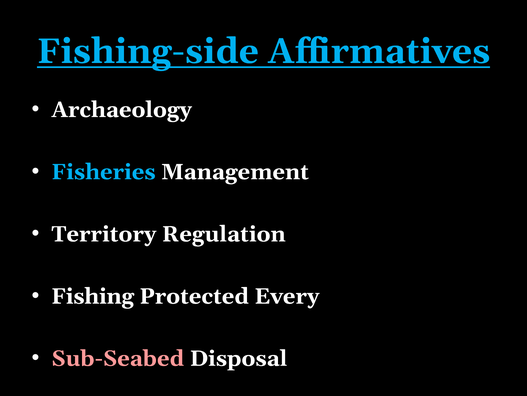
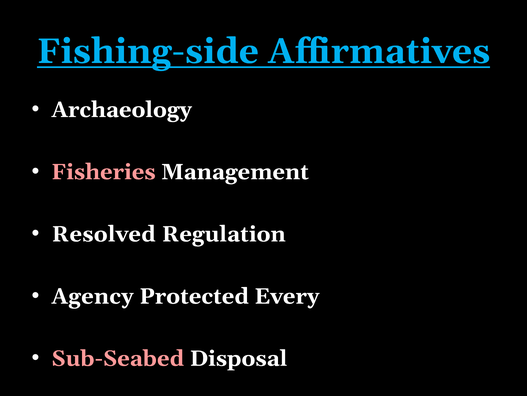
Fisheries colour: light blue -> pink (103, 172)
Territory: Territory -> Resolved (104, 234)
Fishing: Fishing -> Agency (92, 296)
